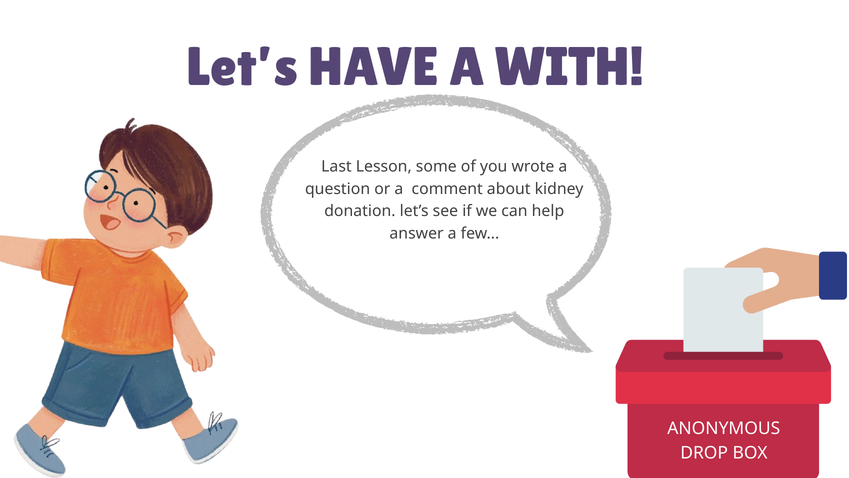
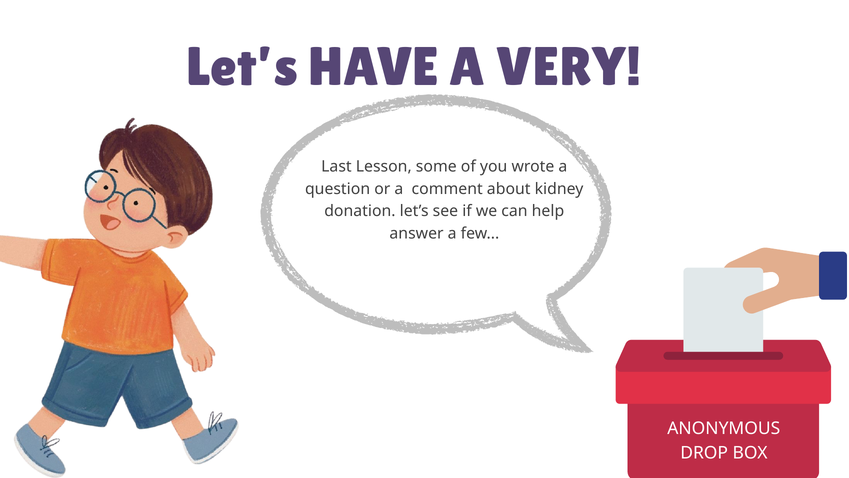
WITH: WITH -> VERY (569, 67)
